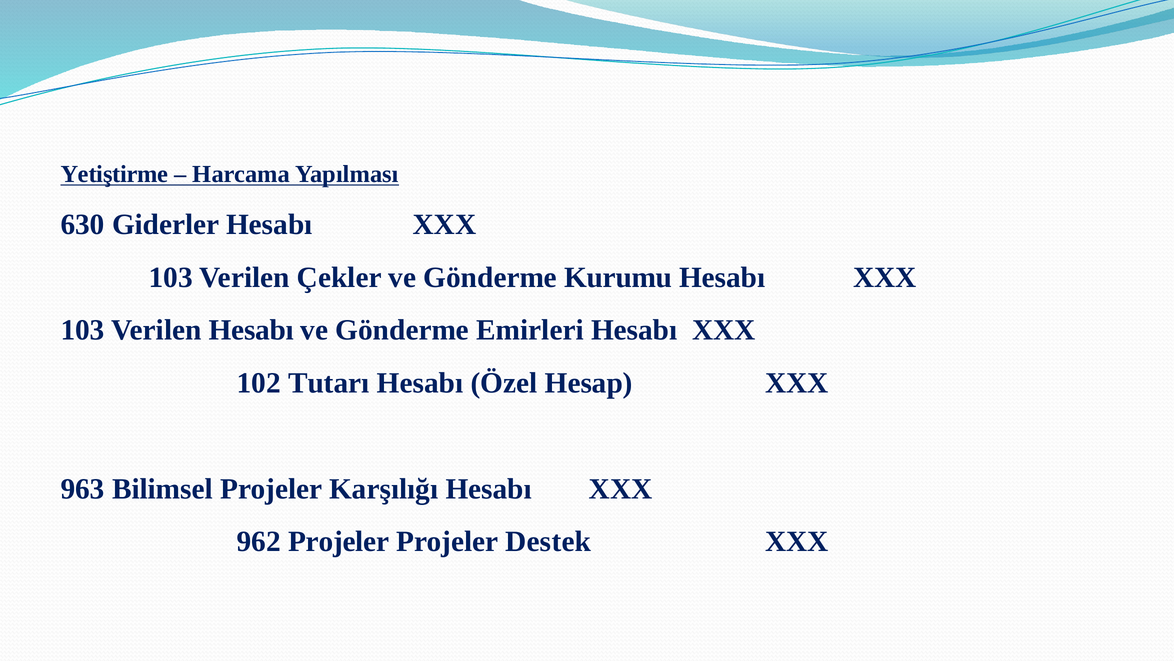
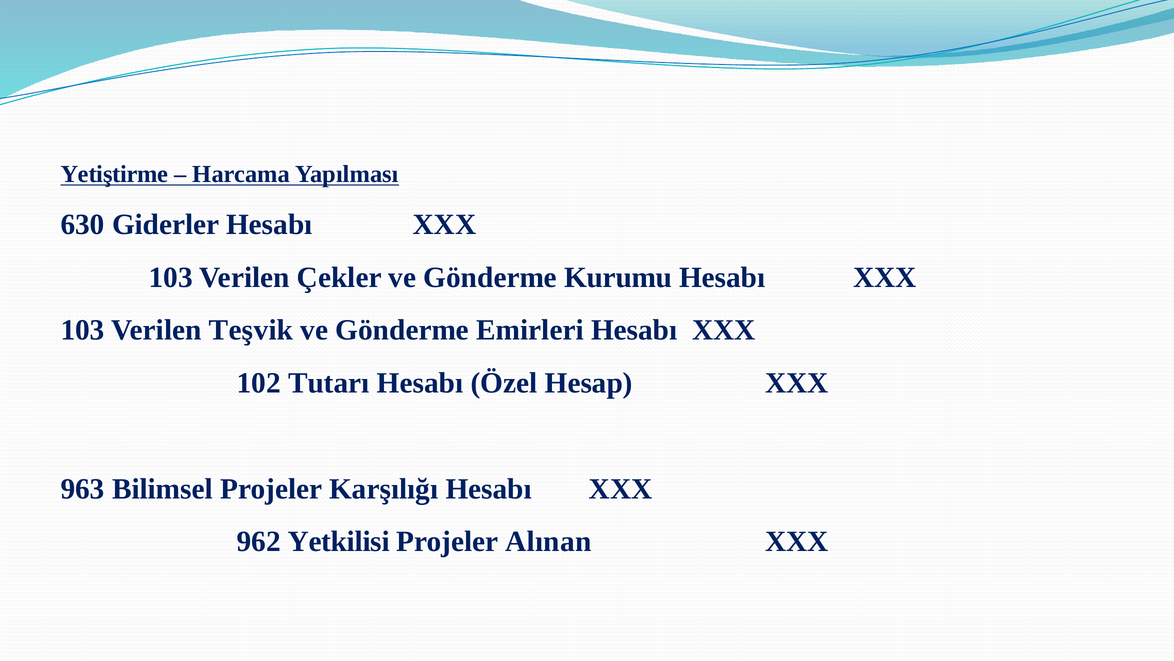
Verilen Hesabı: Hesabı -> Teşvik (251, 330)
962 Projeler: Projeler -> Yetkilisi (339, 541)
Destek: Destek -> Alınan (548, 541)
